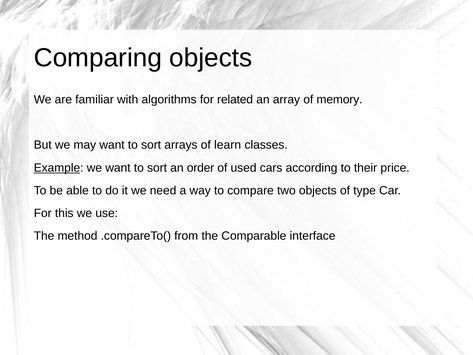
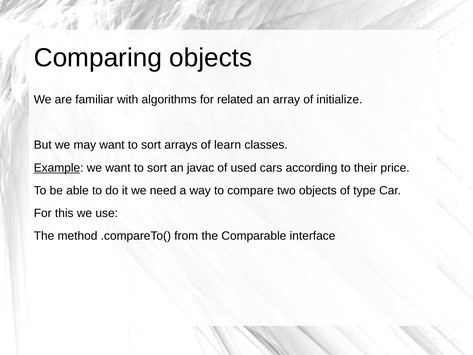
memory: memory -> initialize (339, 99)
order: order -> javac (201, 168)
